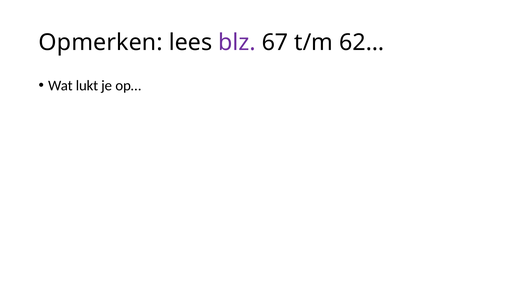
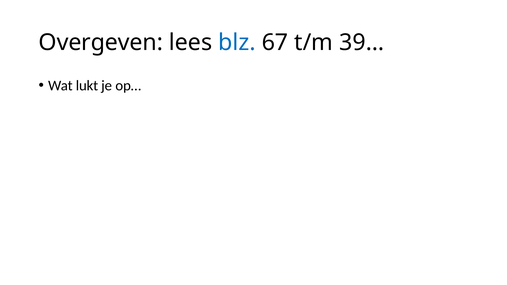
Opmerken: Opmerken -> Overgeven (101, 43)
blz colour: purple -> blue (237, 43)
62…: 62… -> 39… (362, 43)
